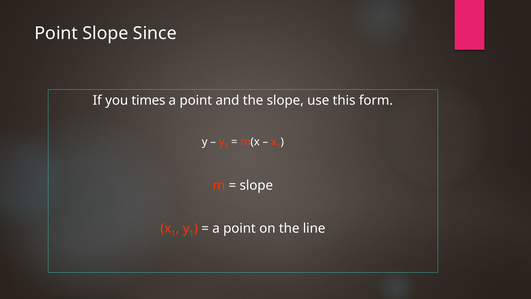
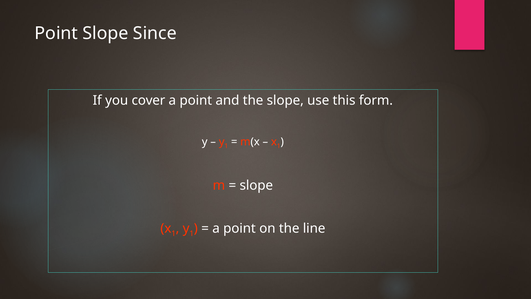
times: times -> cover (148, 100)
